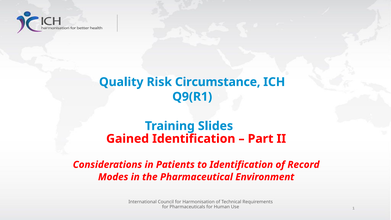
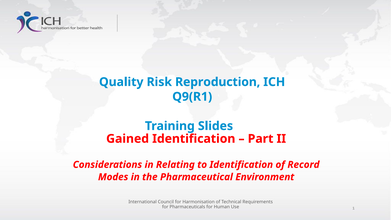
Circumstance: Circumstance -> Reproduction (218, 82)
Patients: Patients -> Relating (175, 165)
